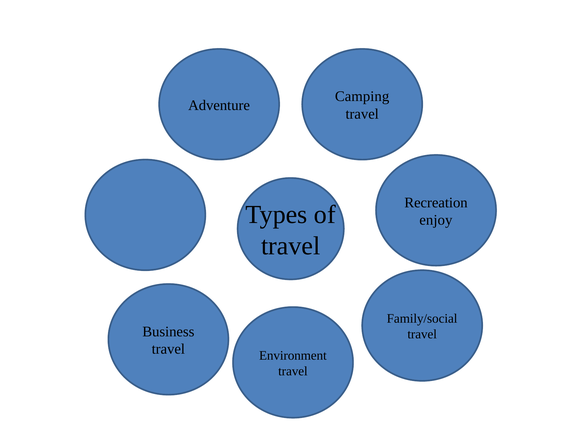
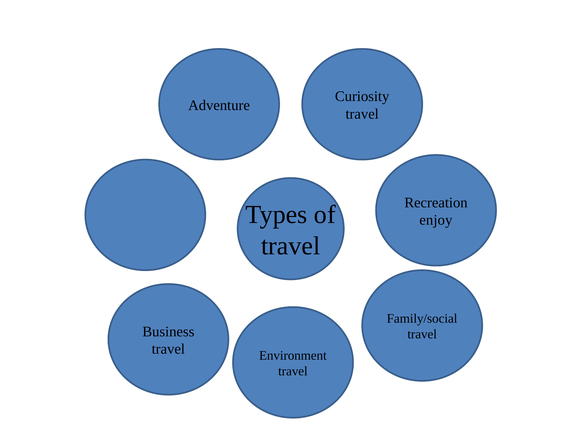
Camping: Camping -> Curiosity (362, 97)
